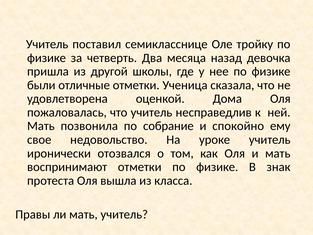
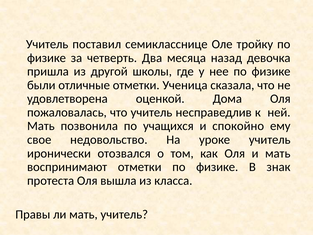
собрание: собрание -> учащихся (168, 126)
